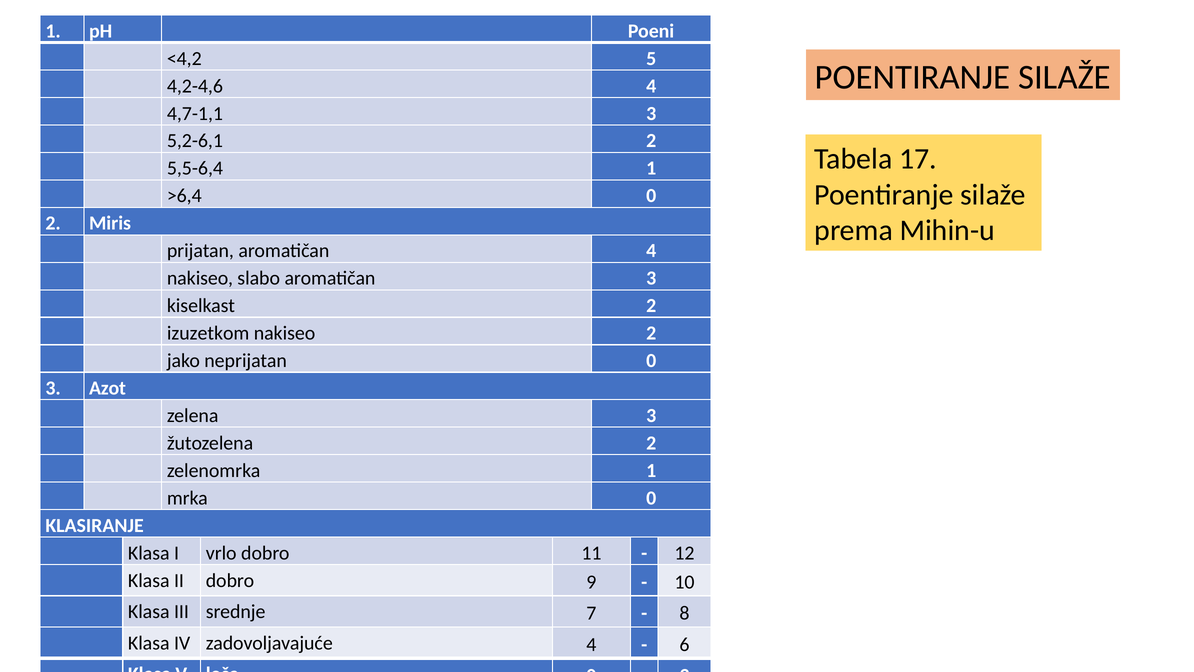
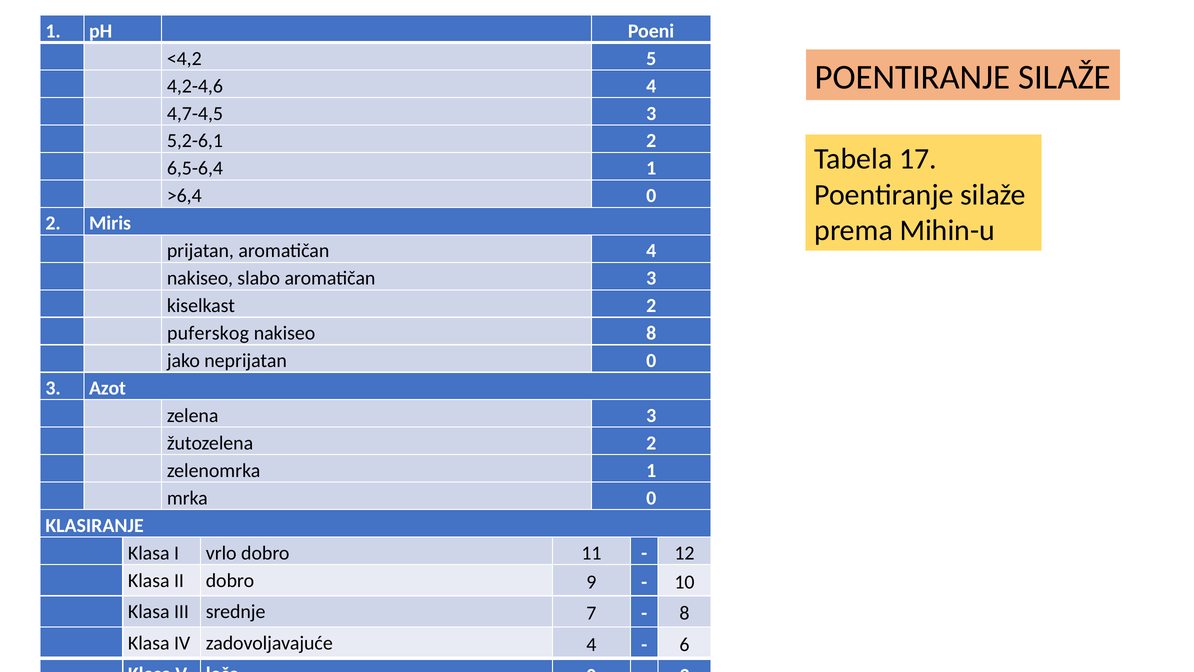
4,7-1,1: 4,7-1,1 -> 4,7-4,5 (195, 113)
5,5-6,4: 5,5-6,4 -> 6,5-6,4 (195, 168)
izuzetkom: izuzetkom -> puferskog (208, 333)
nakiseo 2: 2 -> 8 (651, 333)
